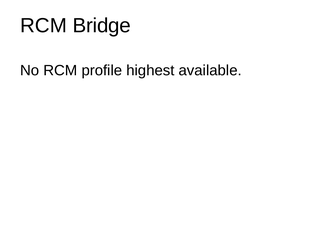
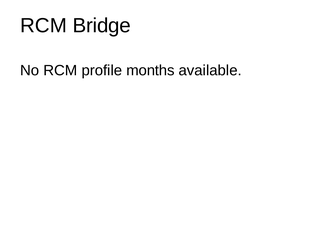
highest: highest -> months (150, 70)
